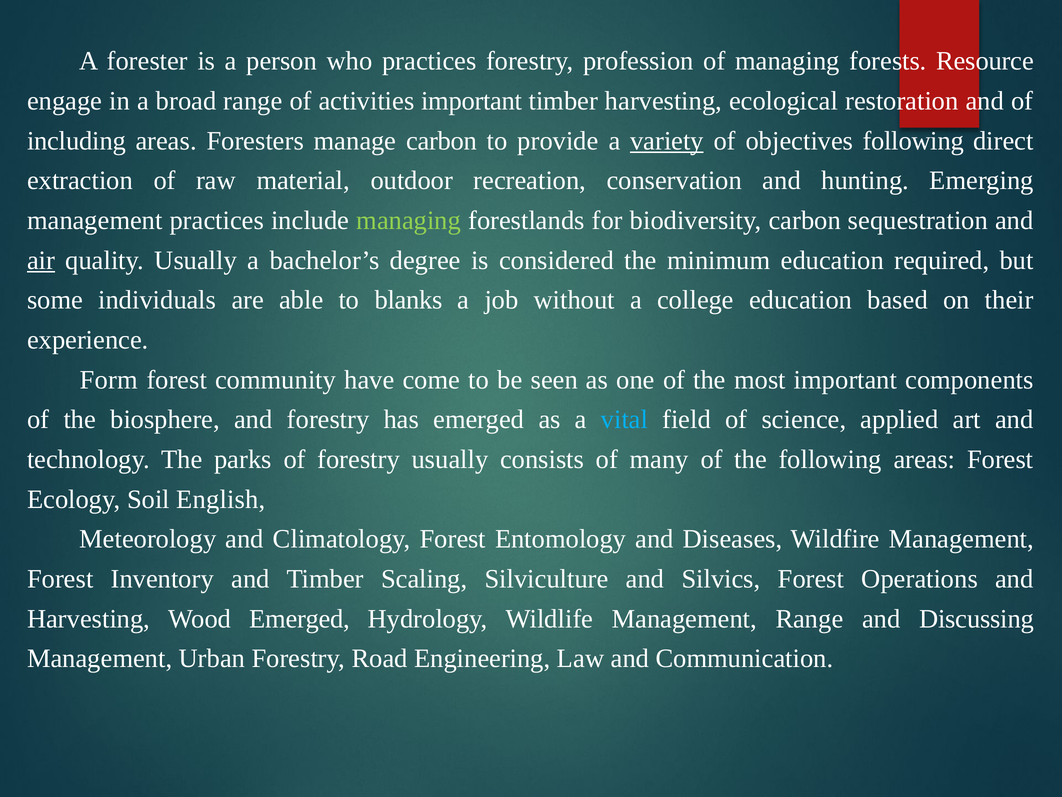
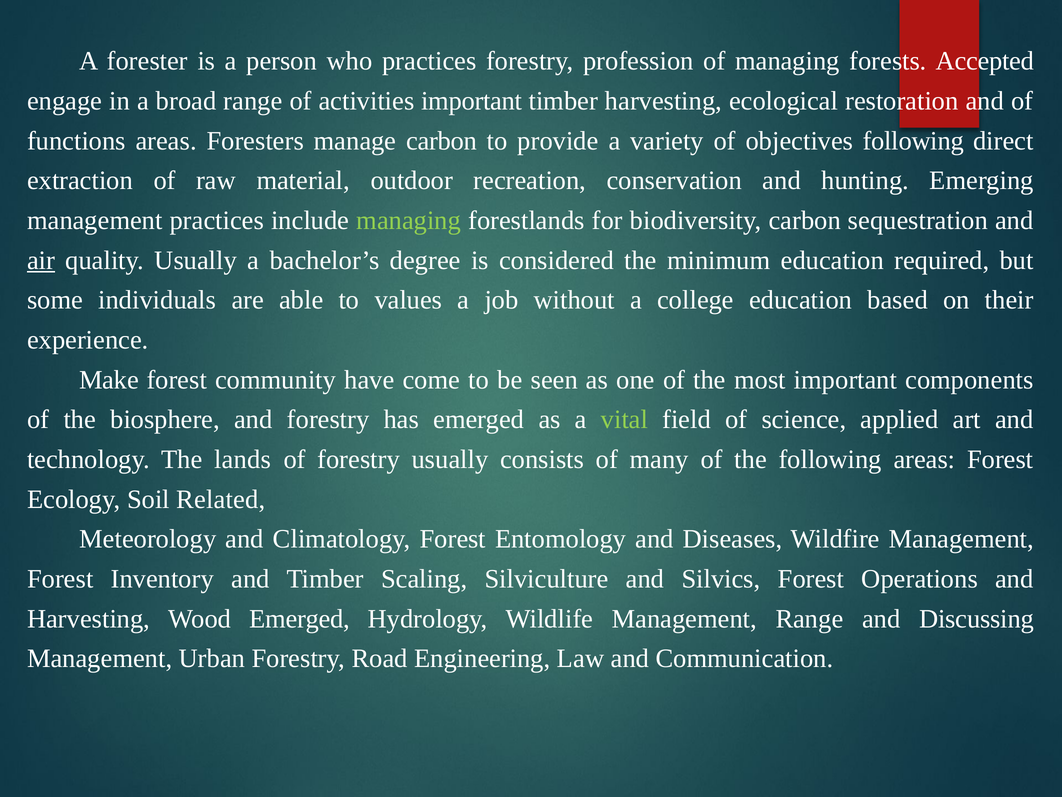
Resource: Resource -> Accepted (985, 61)
including: including -> functions (76, 141)
variety underline: present -> none (667, 141)
blanks: blanks -> values (408, 300)
Form: Form -> Make (109, 380)
vital colour: light blue -> light green (624, 419)
parks: parks -> lands (243, 459)
English: English -> Related (221, 499)
